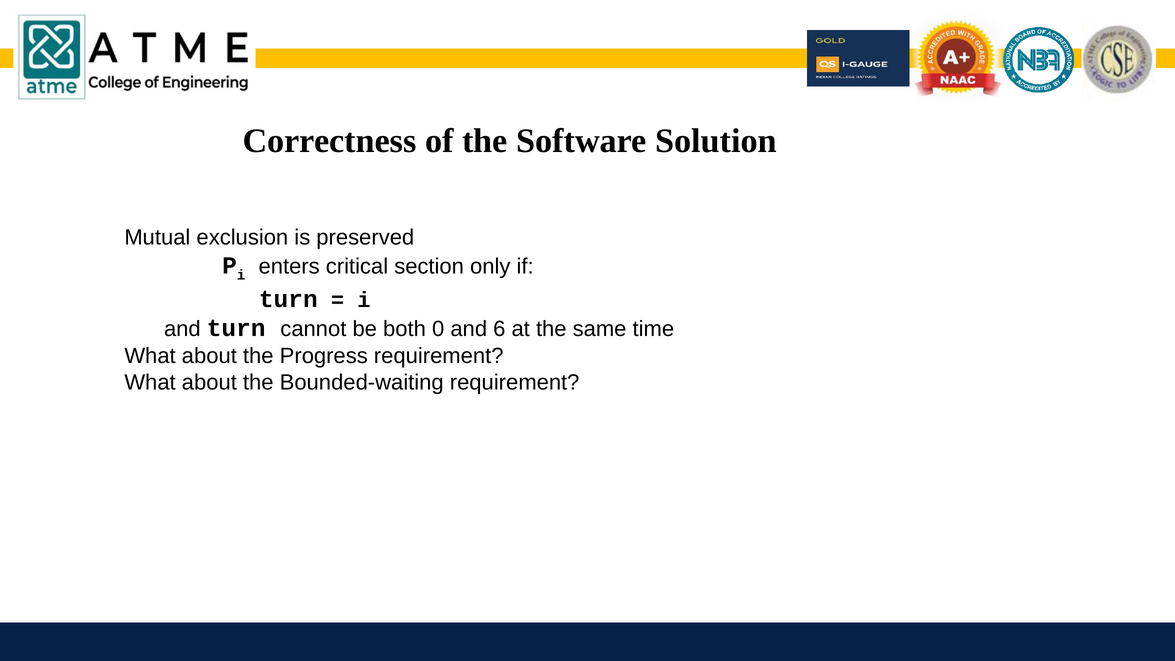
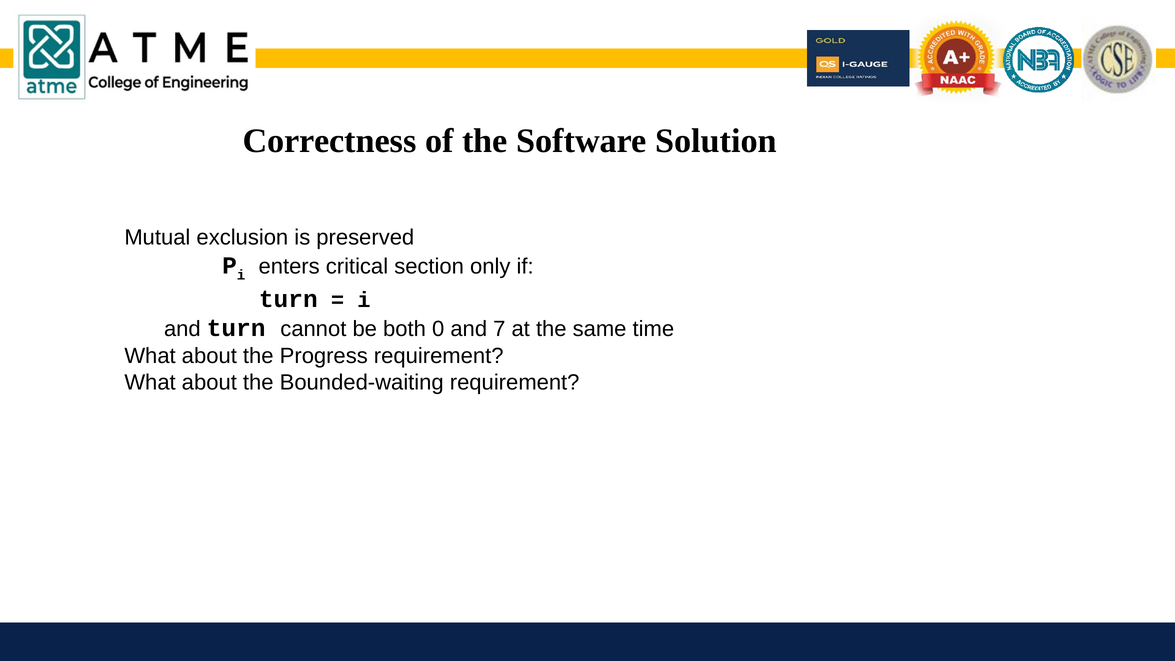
6: 6 -> 7 (499, 329)
